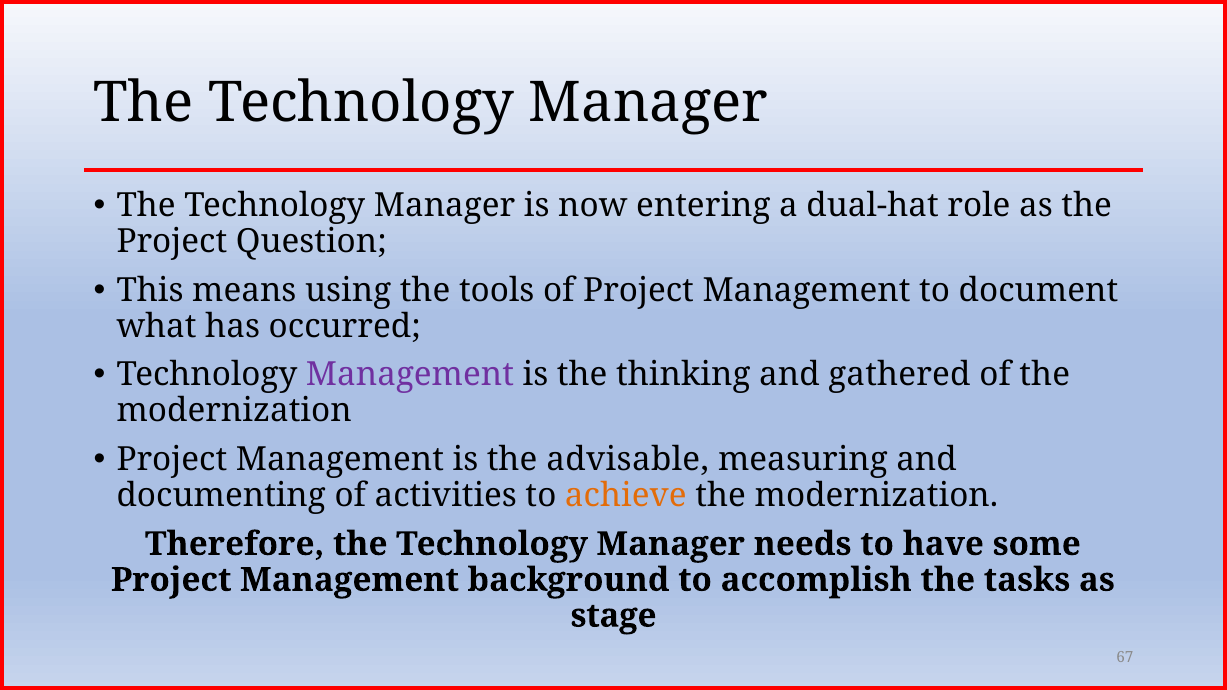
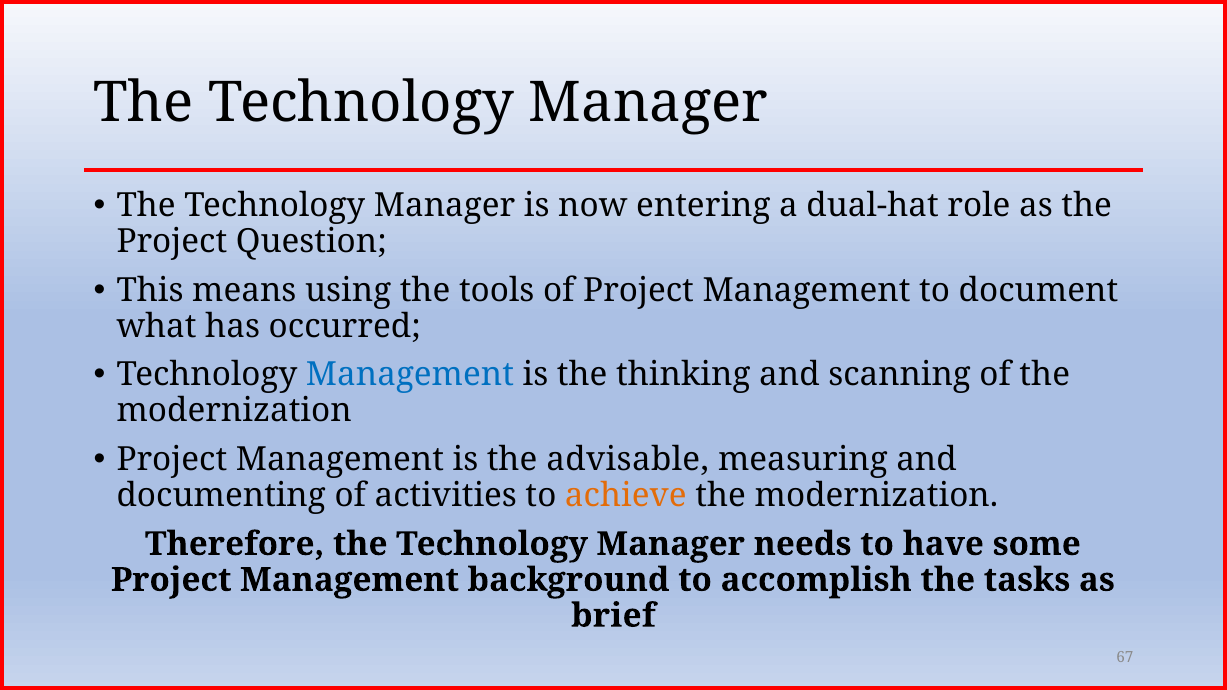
Management colour: purple -> blue (410, 375)
gathered: gathered -> scanning (900, 375)
stage: stage -> brief (613, 616)
